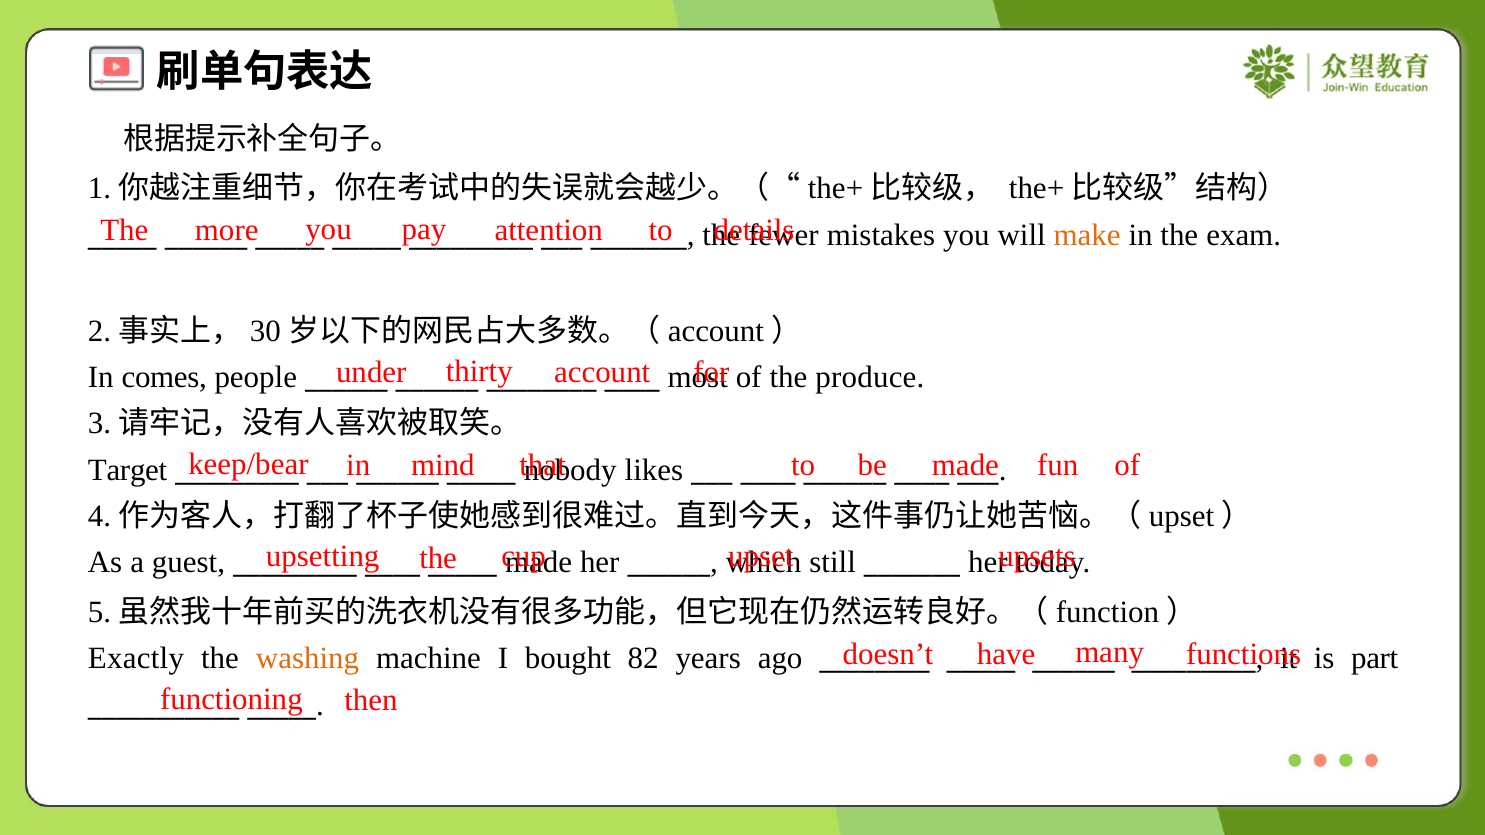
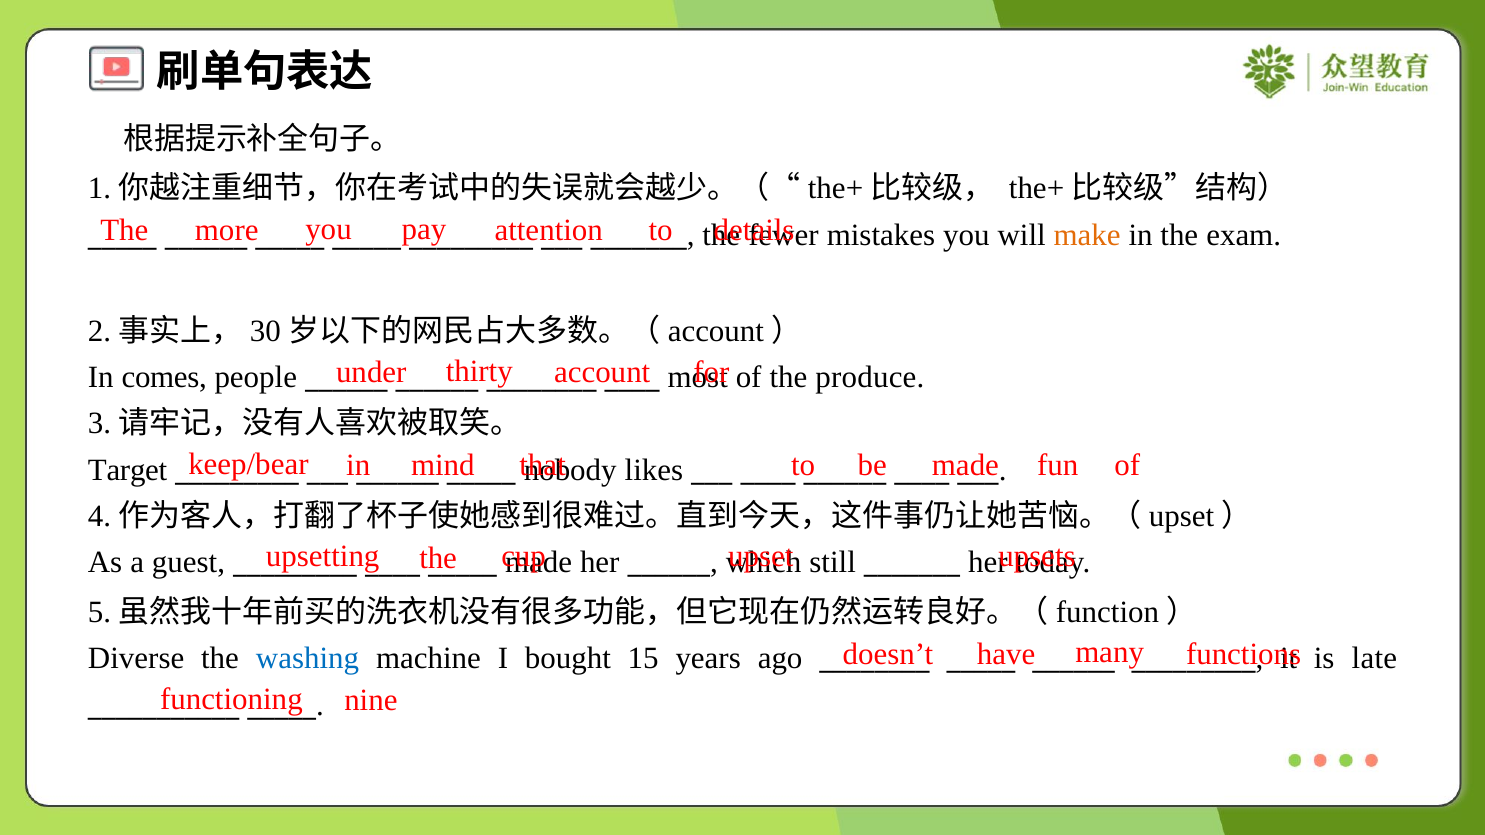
Exactly: Exactly -> Diverse (136, 659)
washing colour: orange -> blue (308, 659)
82: 82 -> 15 (643, 659)
part: part -> late (1374, 659)
then: then -> nine (371, 701)
